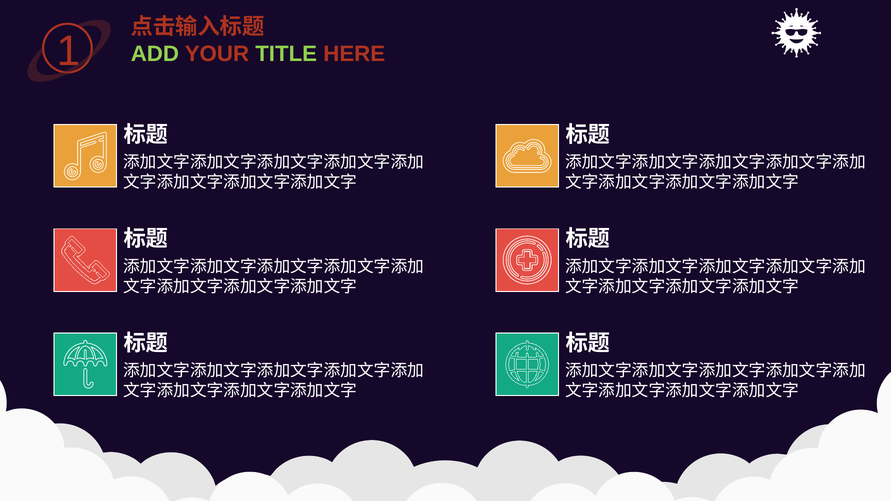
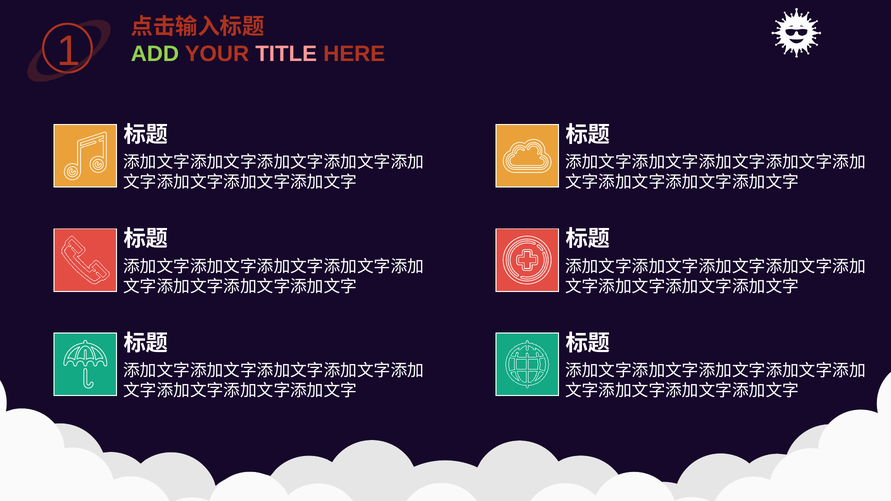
TITLE colour: light green -> pink (286, 54)
